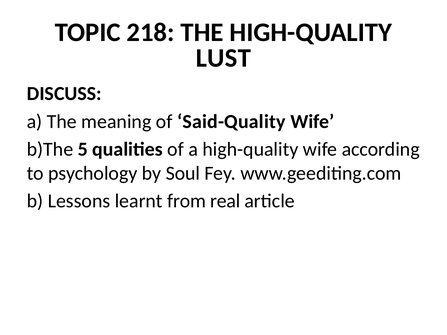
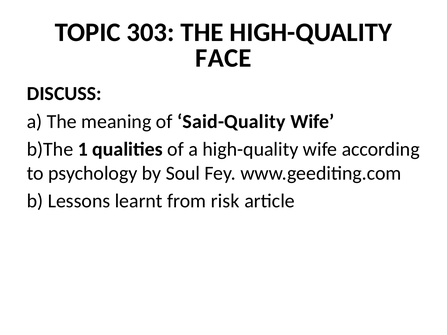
218: 218 -> 303 (151, 33)
LUST: LUST -> FACE (223, 58)
5: 5 -> 1 (83, 149)
real: real -> risk (225, 201)
